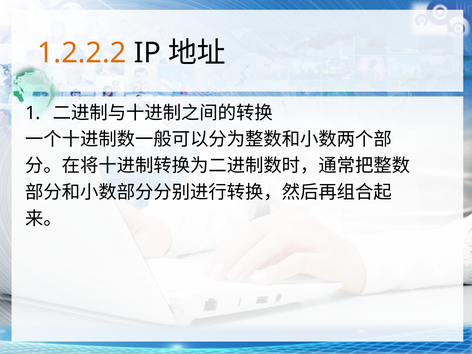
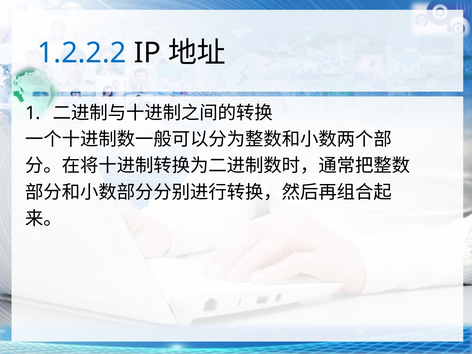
1.2.2.2 colour: orange -> blue (82, 53)
